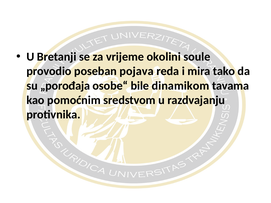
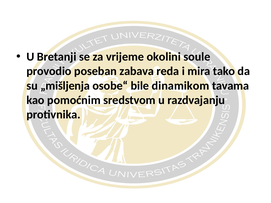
pojava: pojava -> zabava (137, 71)
„porođaja: „porođaja -> „mišljenja (65, 86)
